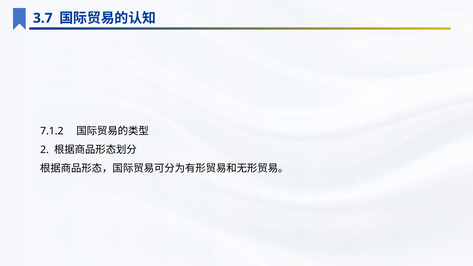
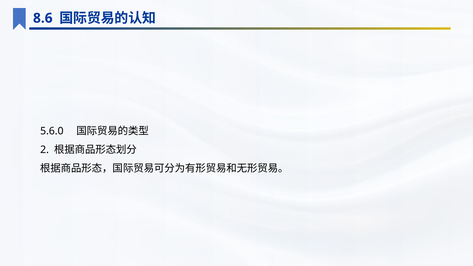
3.7: 3.7 -> 8.6 (43, 18)
7.1.2: 7.1.2 -> 5.6.0 (52, 131)
